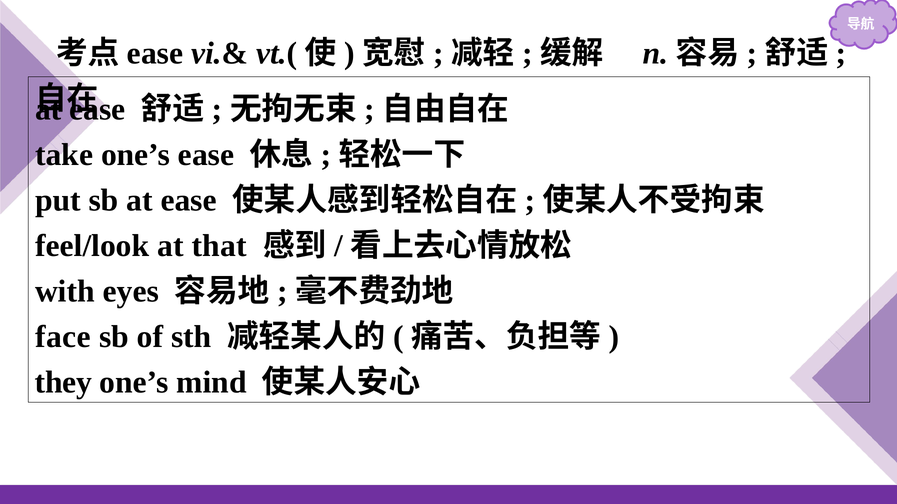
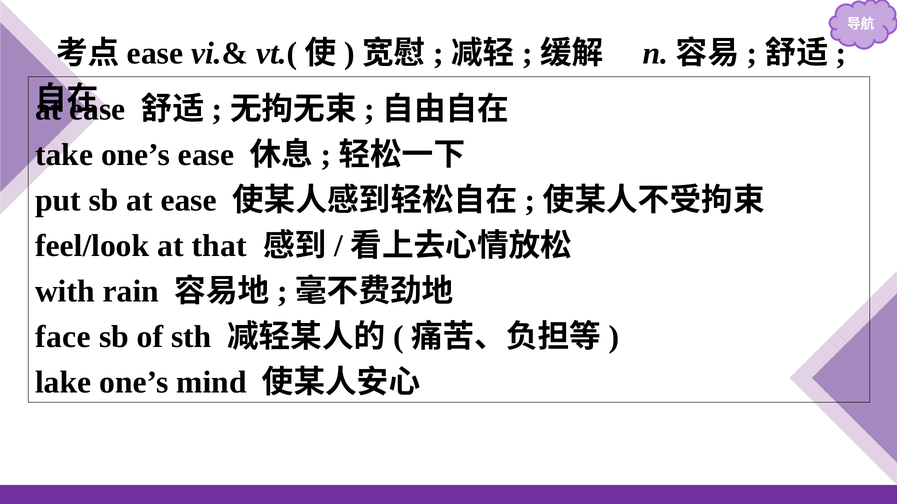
eyes: eyes -> rain (131, 291)
they: they -> lake (63, 383)
